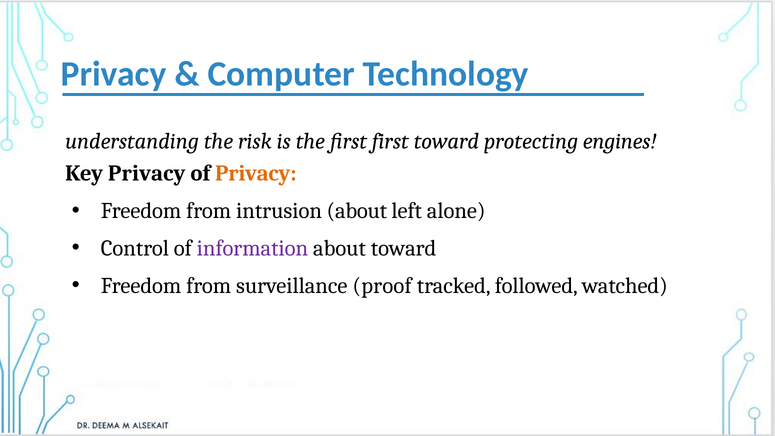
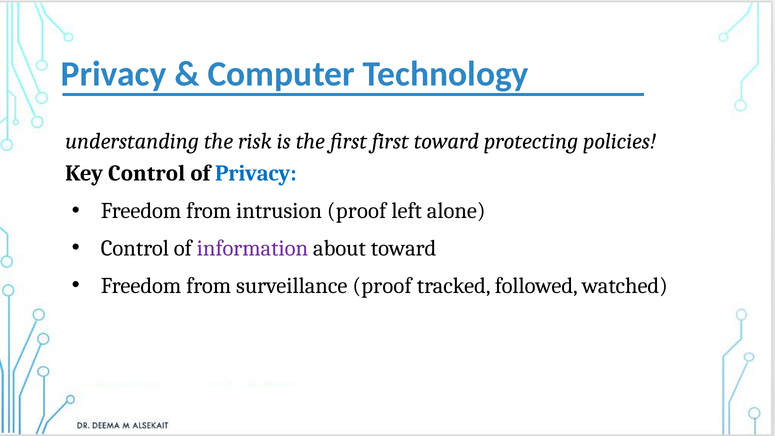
engines: engines -> policies (620, 141)
Key Privacy: Privacy -> Control (147, 173)
Privacy colour: orange -> blue (256, 173)
intrusion about: about -> proof (357, 211)
